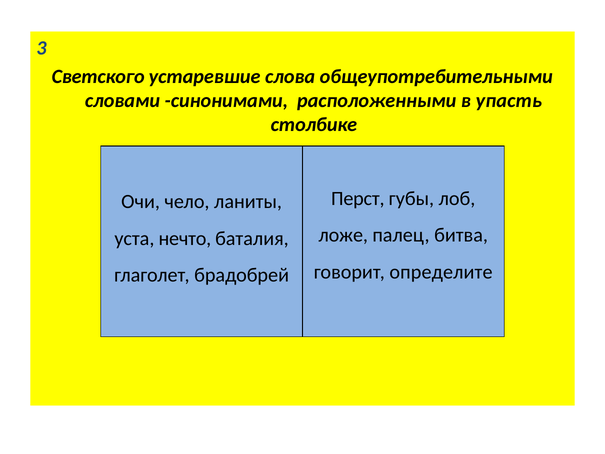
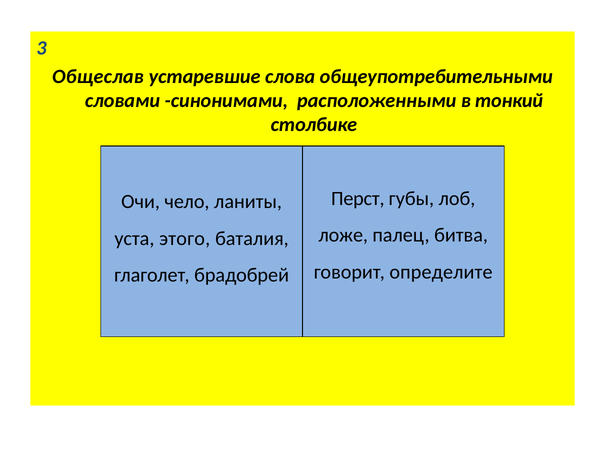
Светского: Светского -> Общеслав (98, 76)
упасть: упасть -> тонкий (509, 101)
нечто: нечто -> этого (185, 238)
